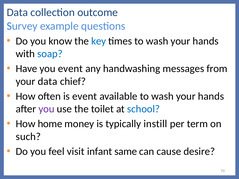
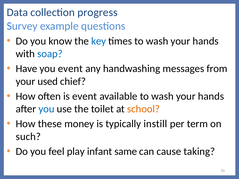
outcome: outcome -> progress (98, 12)
your data: data -> used (48, 81)
you colour: purple -> blue (46, 109)
school colour: blue -> orange (144, 109)
home: home -> these (50, 124)
visit: visit -> play (76, 152)
desire: desire -> taking (199, 152)
